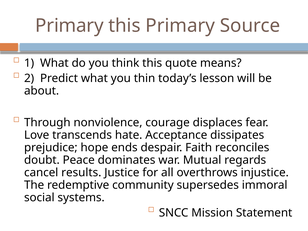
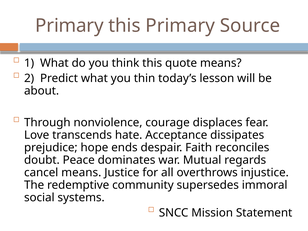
cancel results: results -> means (81, 173)
